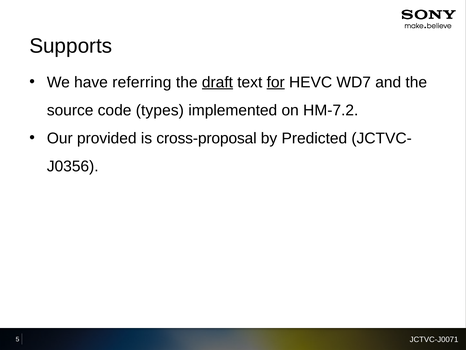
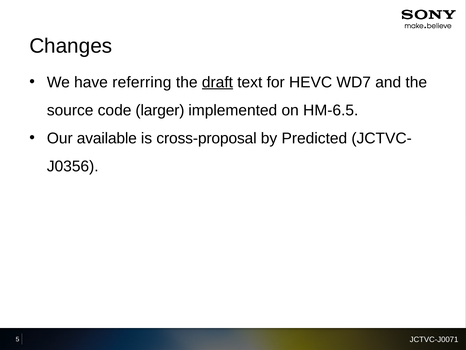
Supports: Supports -> Changes (71, 46)
for underline: present -> none (276, 82)
types: types -> larger (160, 110)
HM-7.2: HM-7.2 -> HM-6.5 (331, 110)
provided: provided -> available (107, 138)
